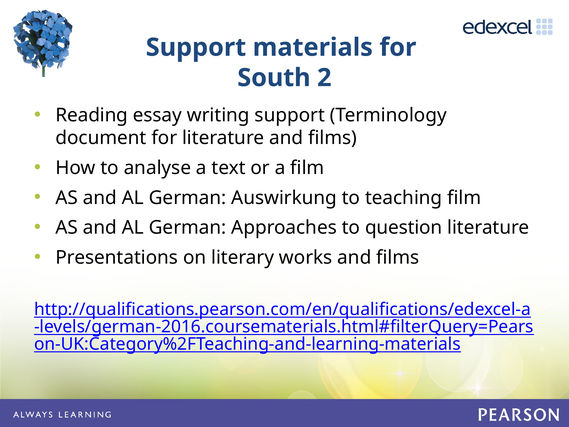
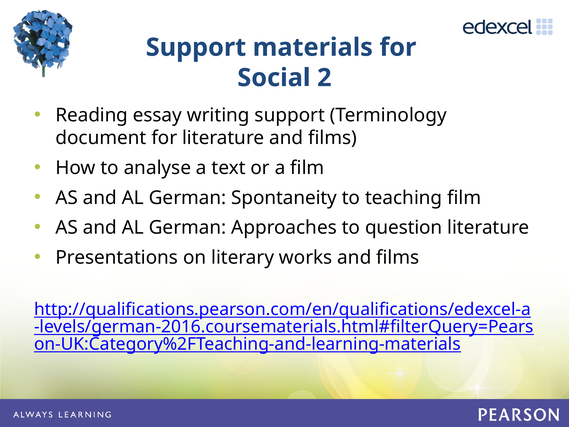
South: South -> Social (274, 78)
Auswirkung: Auswirkung -> Spontaneity (284, 198)
